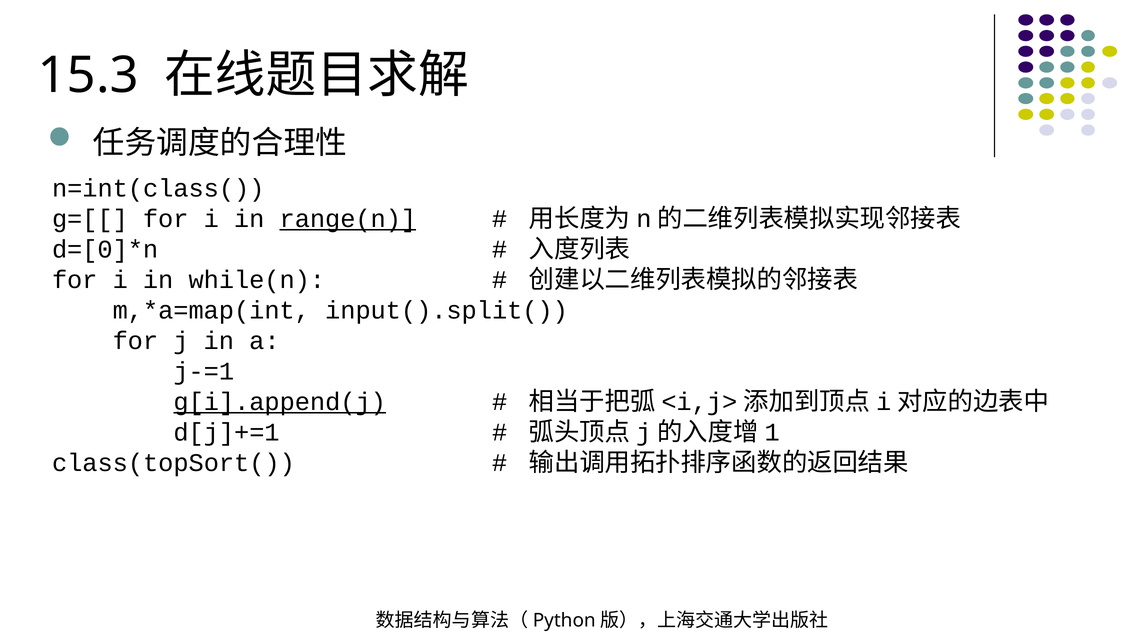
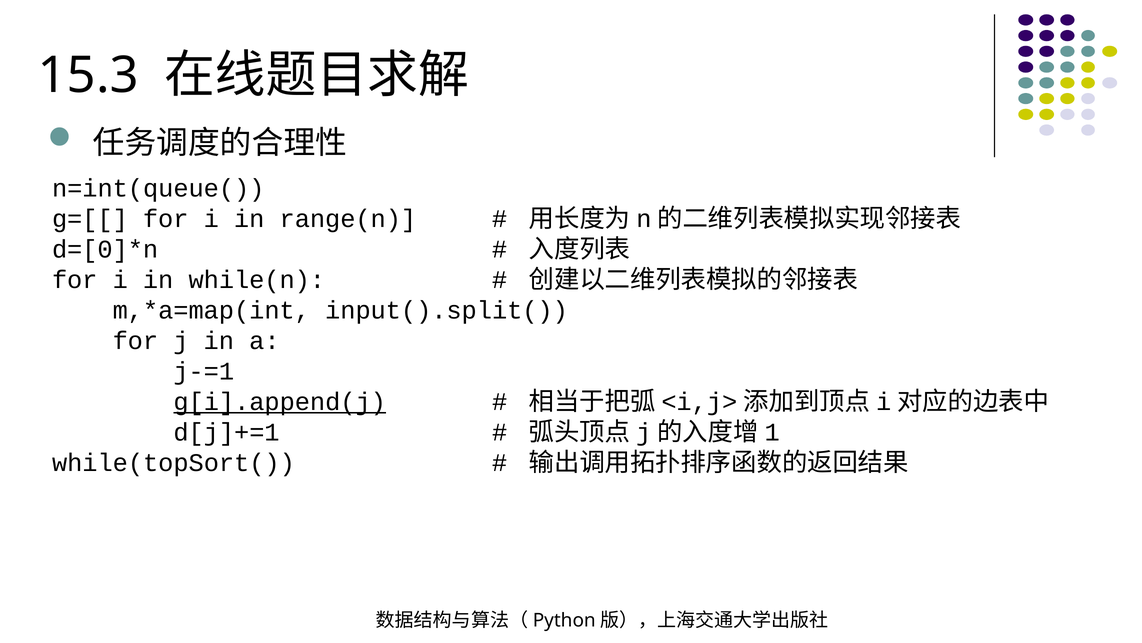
n=int(class(: n=int(class( -> n=int(queue( (158, 188)
range(n underline: present -> none (348, 219)
class(topSort(: class(topSort( -> while(topSort( (173, 462)
